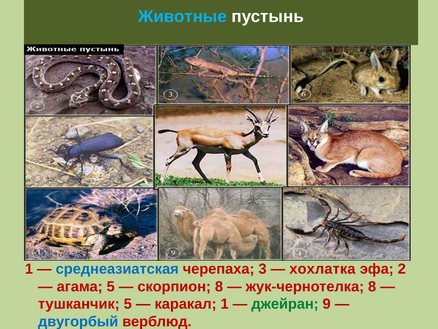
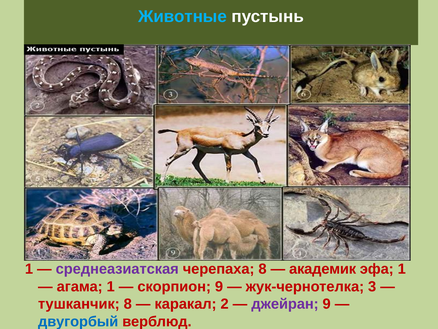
среднеазиатская colour: blue -> purple (117, 269)
черепаха 3: 3 -> 8 (262, 269)
хохлатка: хохлатка -> академик (323, 269)
эфа 2: 2 -> 1 (402, 269)
агама 5: 5 -> 1 (111, 286)
скорпион 8: 8 -> 9 (219, 286)
жук-чернотелка 8: 8 -> 3 (372, 286)
тушканчик 5: 5 -> 8 (128, 304)
каракал 1: 1 -> 2 (225, 304)
джейран colour: green -> purple (285, 304)
